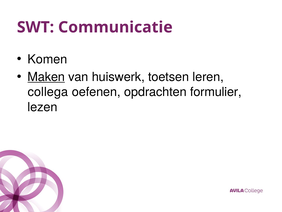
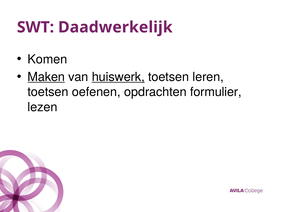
Communicatie: Communicatie -> Daadwerkelijk (115, 27)
huiswerk underline: none -> present (118, 77)
collega: collega -> toetsen (48, 92)
